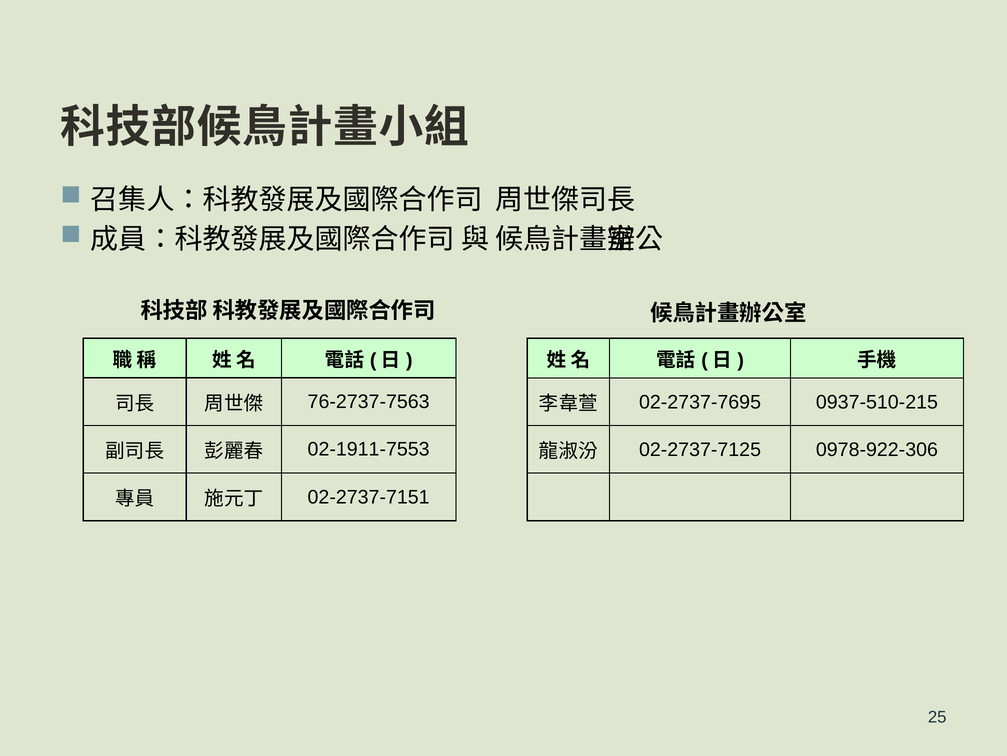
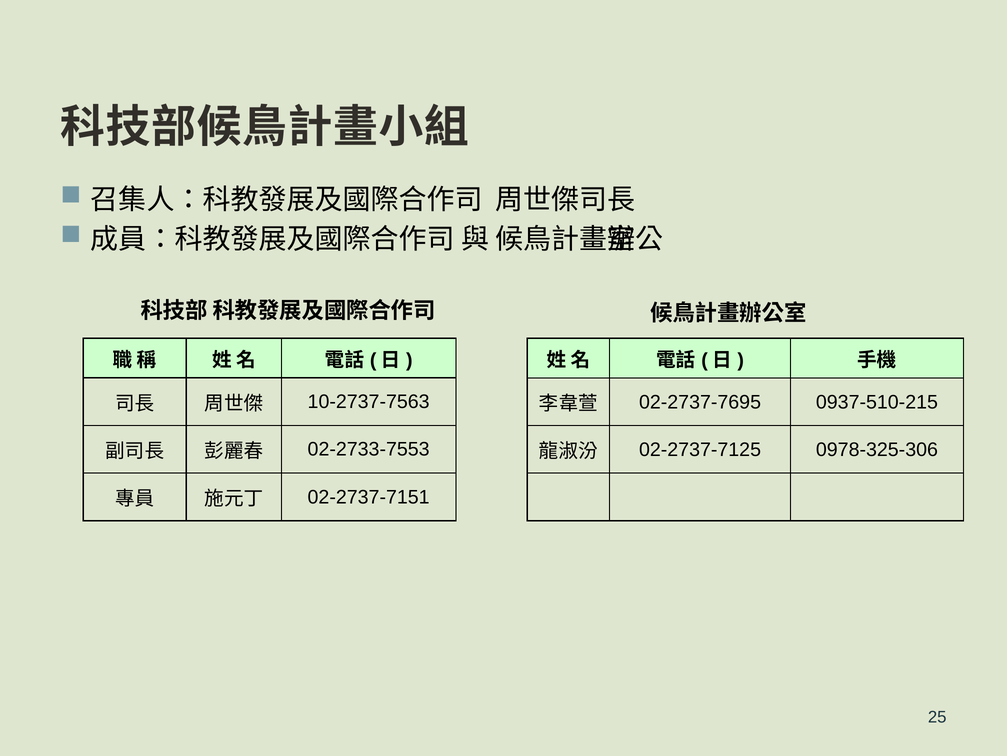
76-2737-7563: 76-2737-7563 -> 10-2737-7563 (369, 402)
02-1911-7553: 02-1911-7553 -> 02-2733-7553 (369, 449)
0978-922-306: 0978-922-306 -> 0978-325-306 (877, 449)
